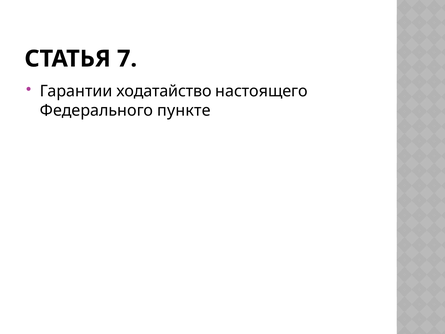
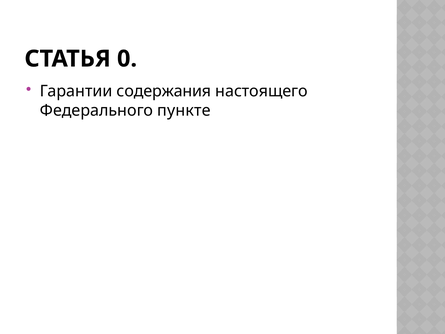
7: 7 -> 0 (127, 59)
ходатайство: ходатайство -> содержания (164, 91)
